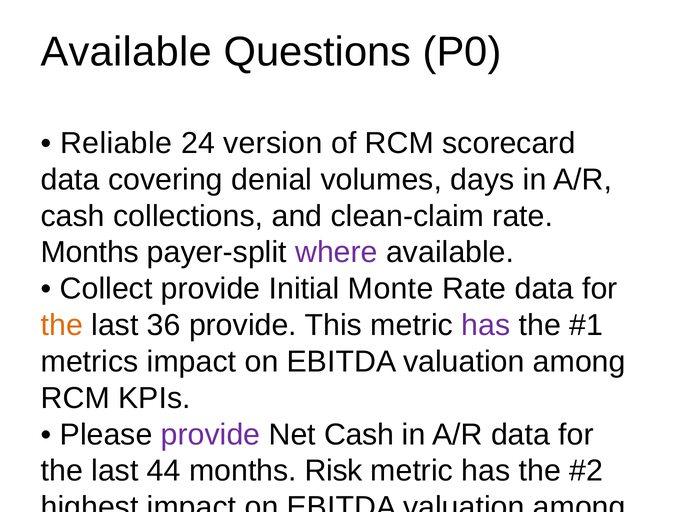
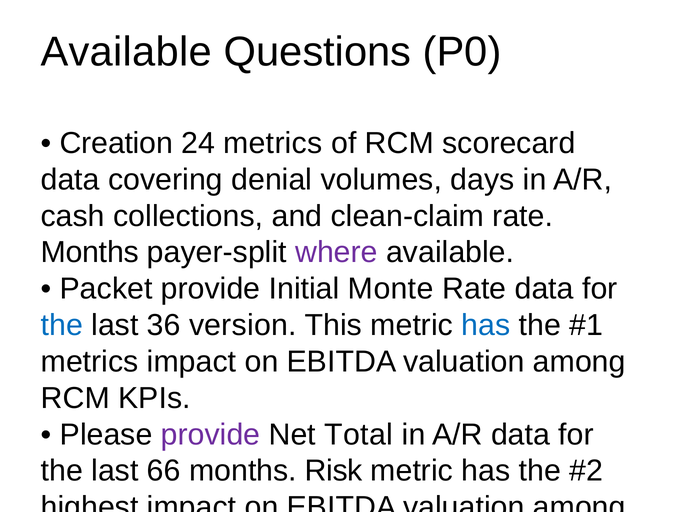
Reliable: Reliable -> Creation (116, 143)
24 version: version -> metrics (273, 143)
Collect: Collect -> Packet (106, 289)
the colour: orange -> blue (62, 325)
36 provide: provide -> version (243, 325)
has colour: purple -> blue (486, 325)
Net Cash: Cash -> Total (359, 434)
44: 44 -> 66 (164, 470)
